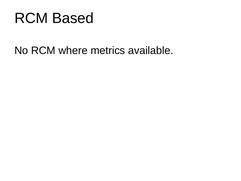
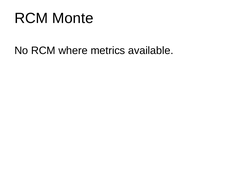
Based: Based -> Monte (73, 18)
